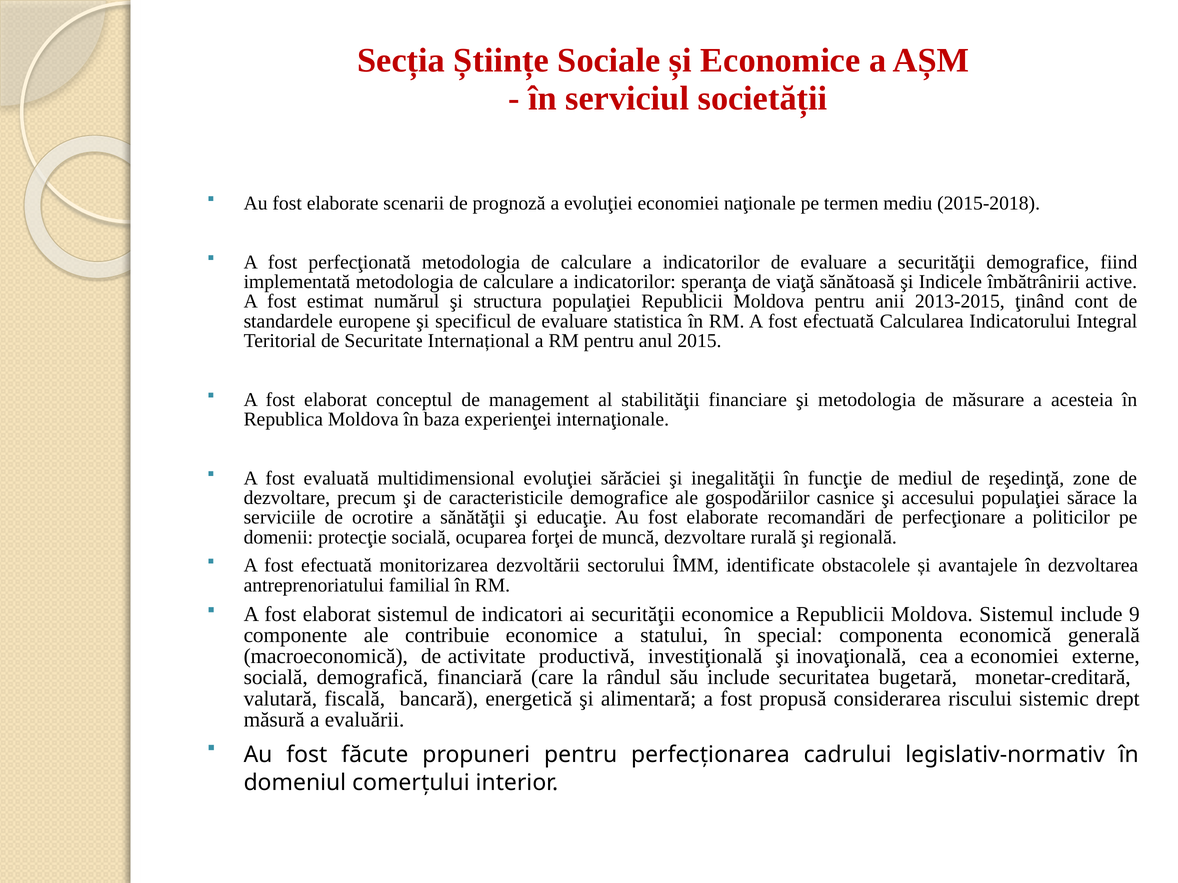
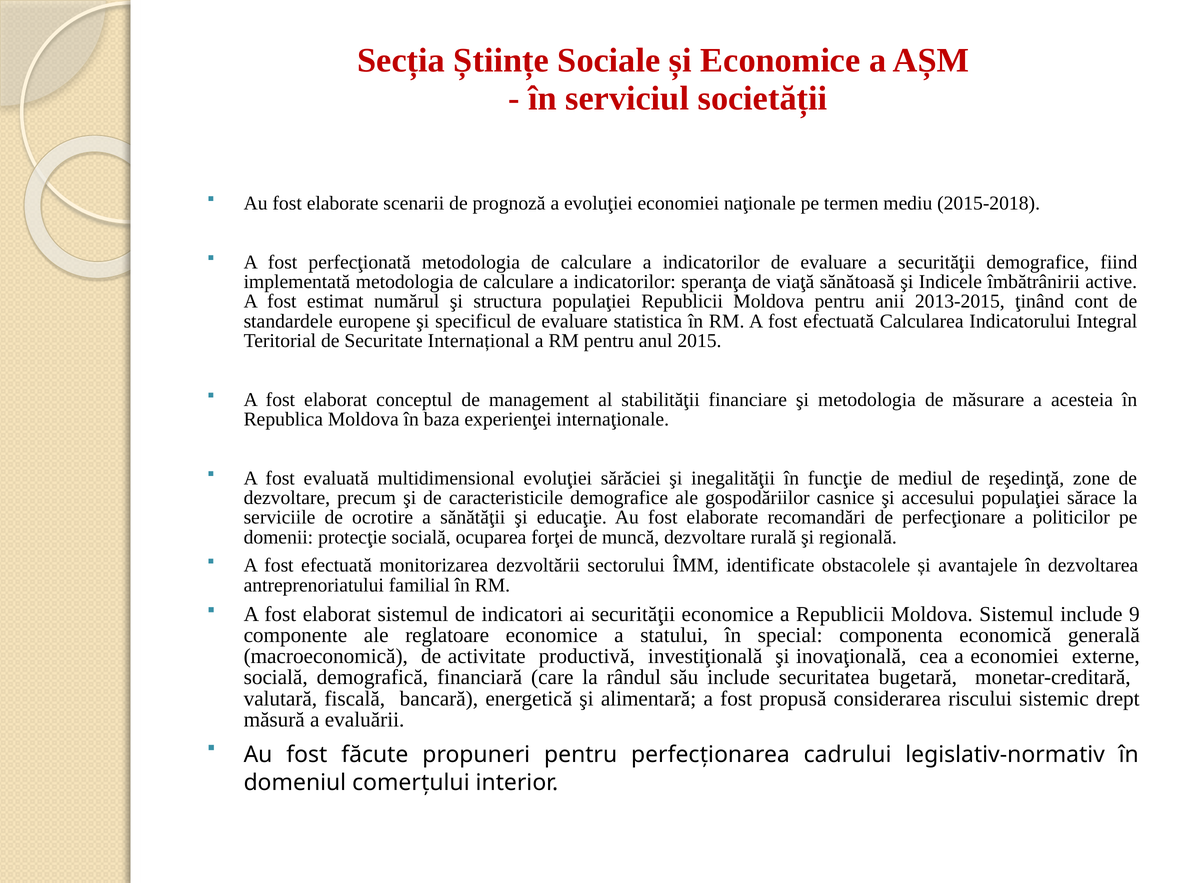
contribuie: contribuie -> reglatoare (447, 636)
